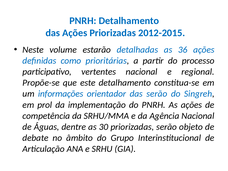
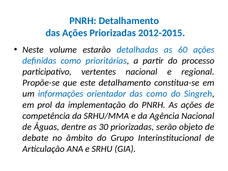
36: 36 -> 60 (183, 50)
das serão: serão -> como (157, 94)
